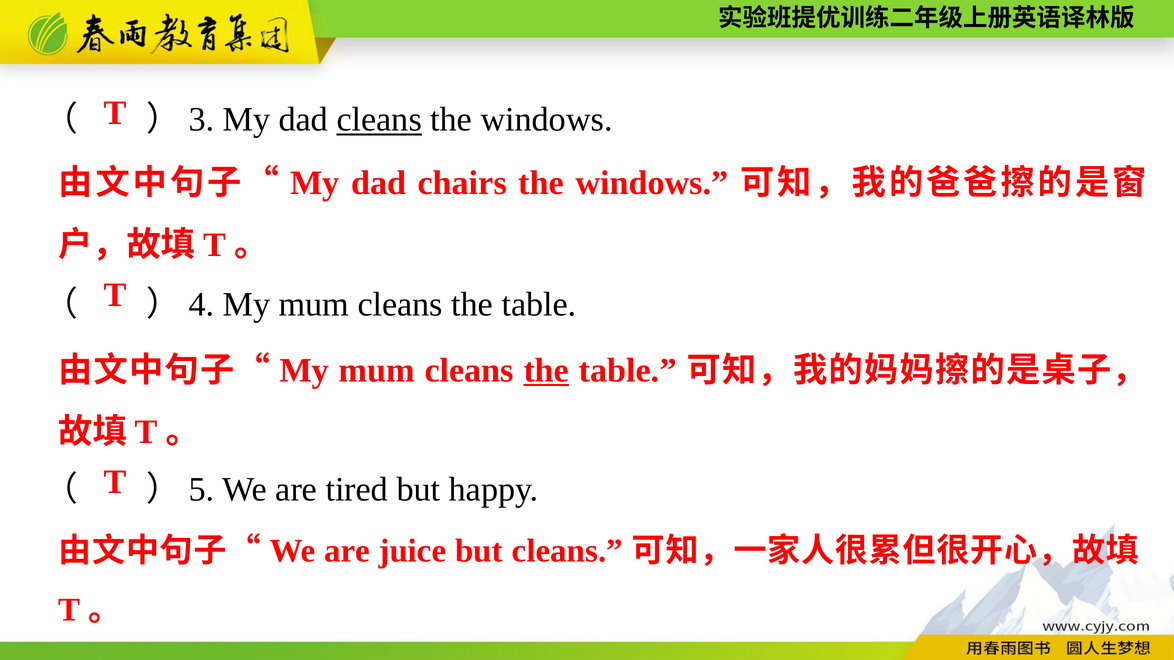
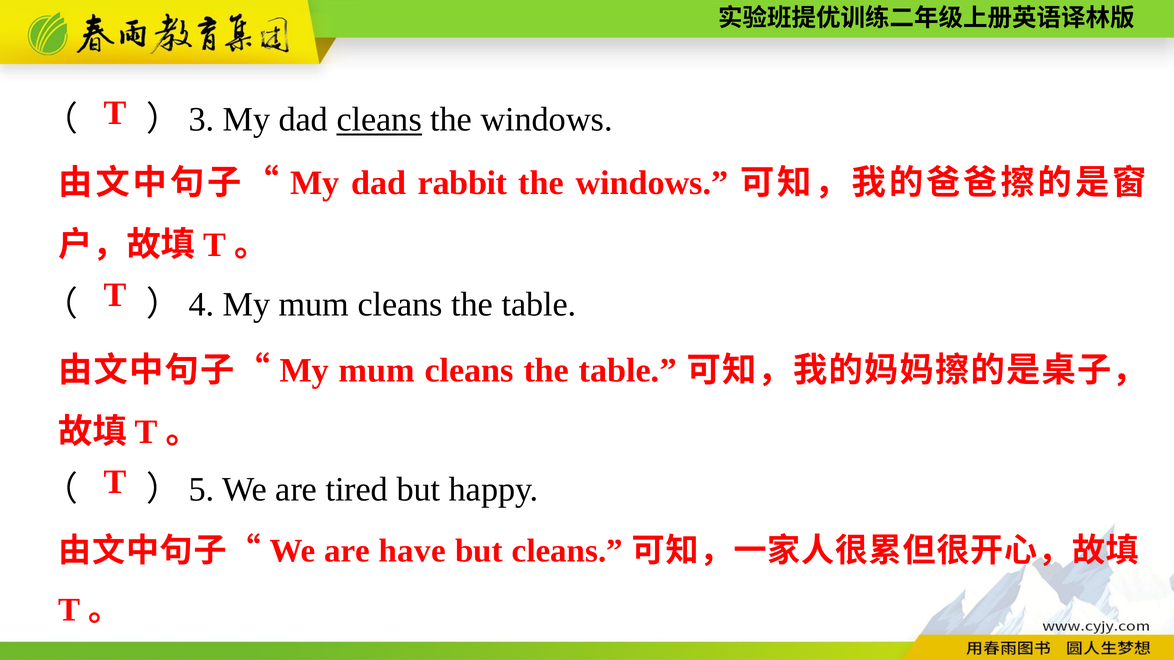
chairs: chairs -> rabbit (462, 183)
the underline: present -> none (546, 370)
juice: juice -> have (412, 551)
